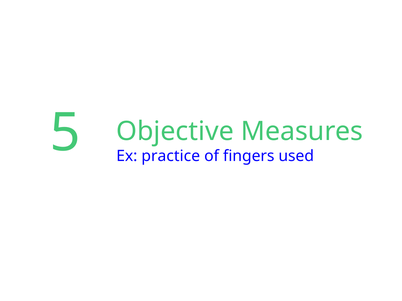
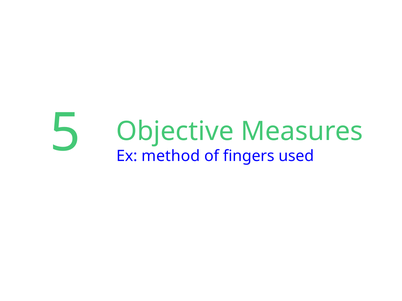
practice: practice -> method (171, 156)
